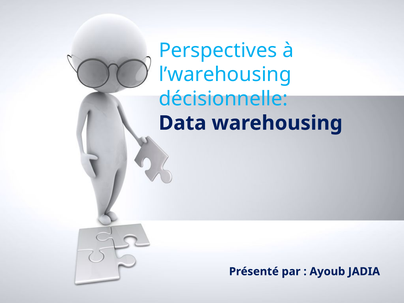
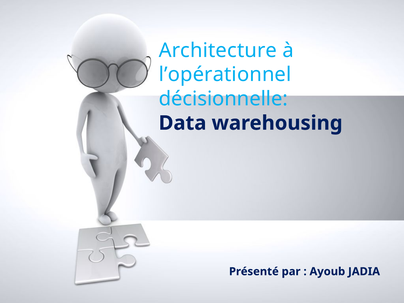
Perspectives: Perspectives -> Architecture (218, 50)
l’warehousing: l’warehousing -> l’opérationnel (225, 75)
